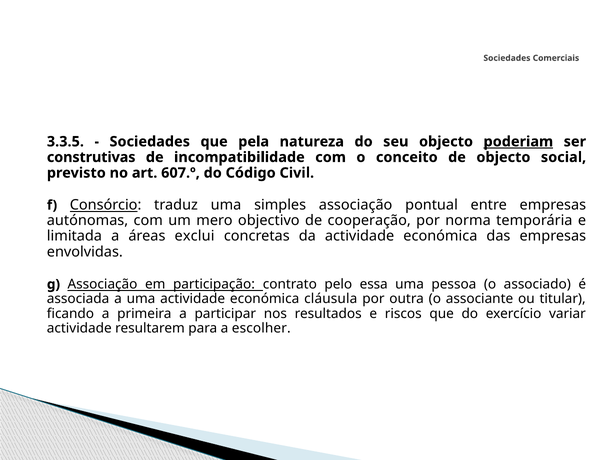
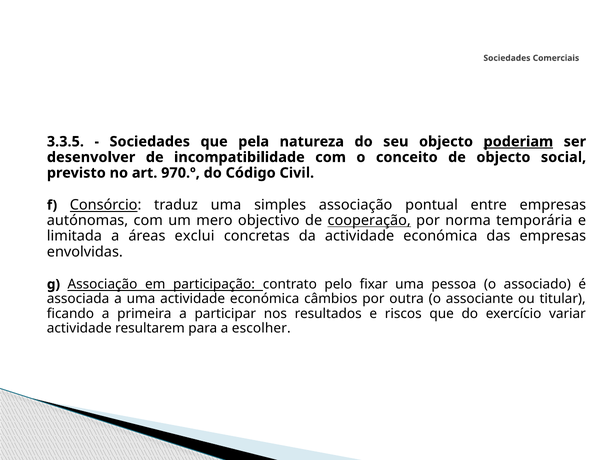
construtivas: construtivas -> desenvolver (91, 157)
607.º: 607.º -> 970.º (180, 173)
cooperação underline: none -> present (369, 220)
essa: essa -> fixar (374, 284)
cláusula: cláusula -> câmbios (331, 299)
